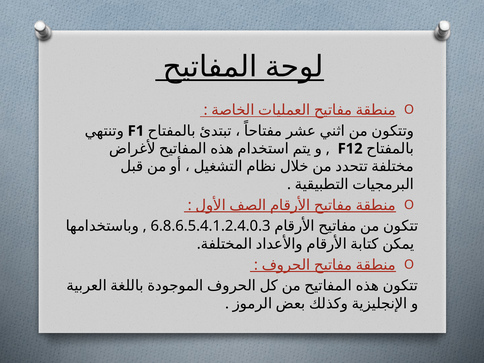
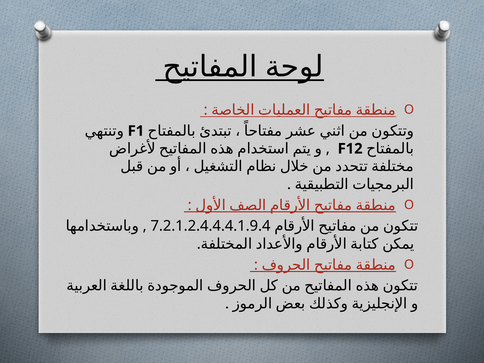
6.8.6.5.4.1.2.4.0.3: 6.8.6.5.4.1.2.4.0.3 -> 7.2.1.2.4.4.4.1.9.4 (211, 226)
